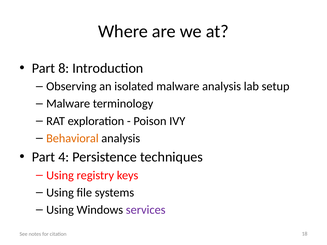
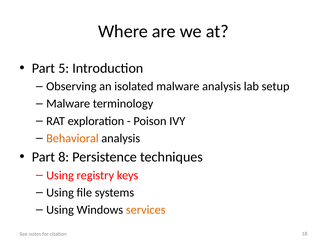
8: 8 -> 5 (64, 68)
4: 4 -> 8 (64, 157)
services colour: purple -> orange (146, 210)
